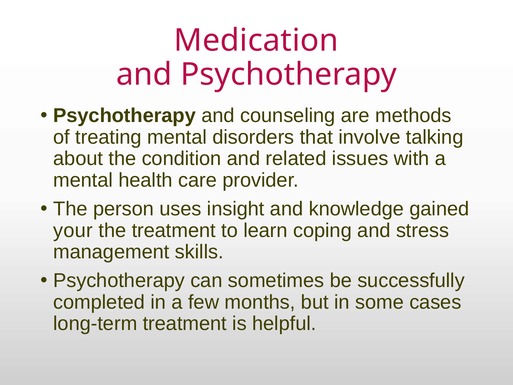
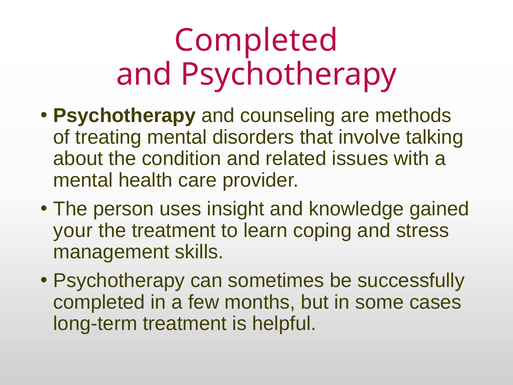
Medication: Medication -> Completed (256, 41)
